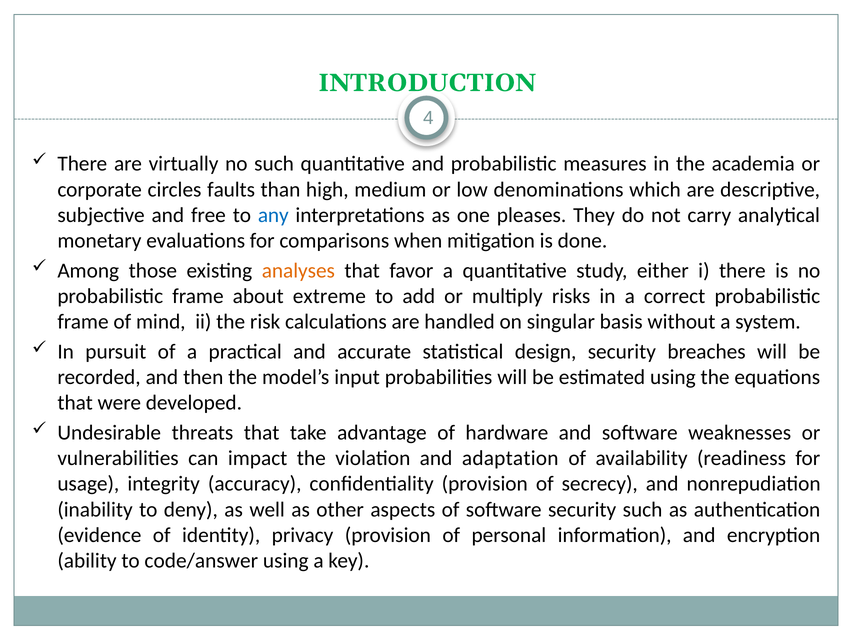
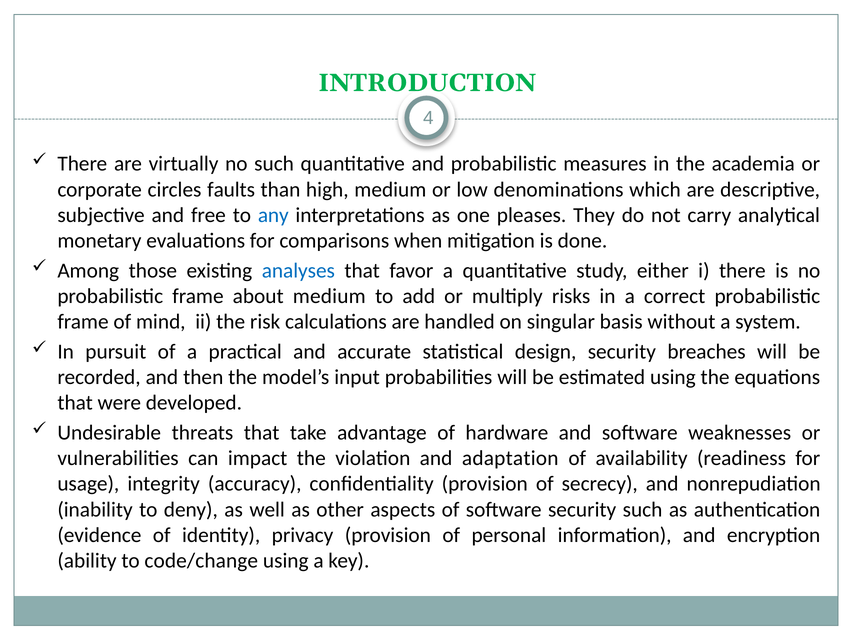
analyses colour: orange -> blue (298, 270)
about extreme: extreme -> medium (329, 296)
code/answer: code/answer -> code/change (201, 560)
